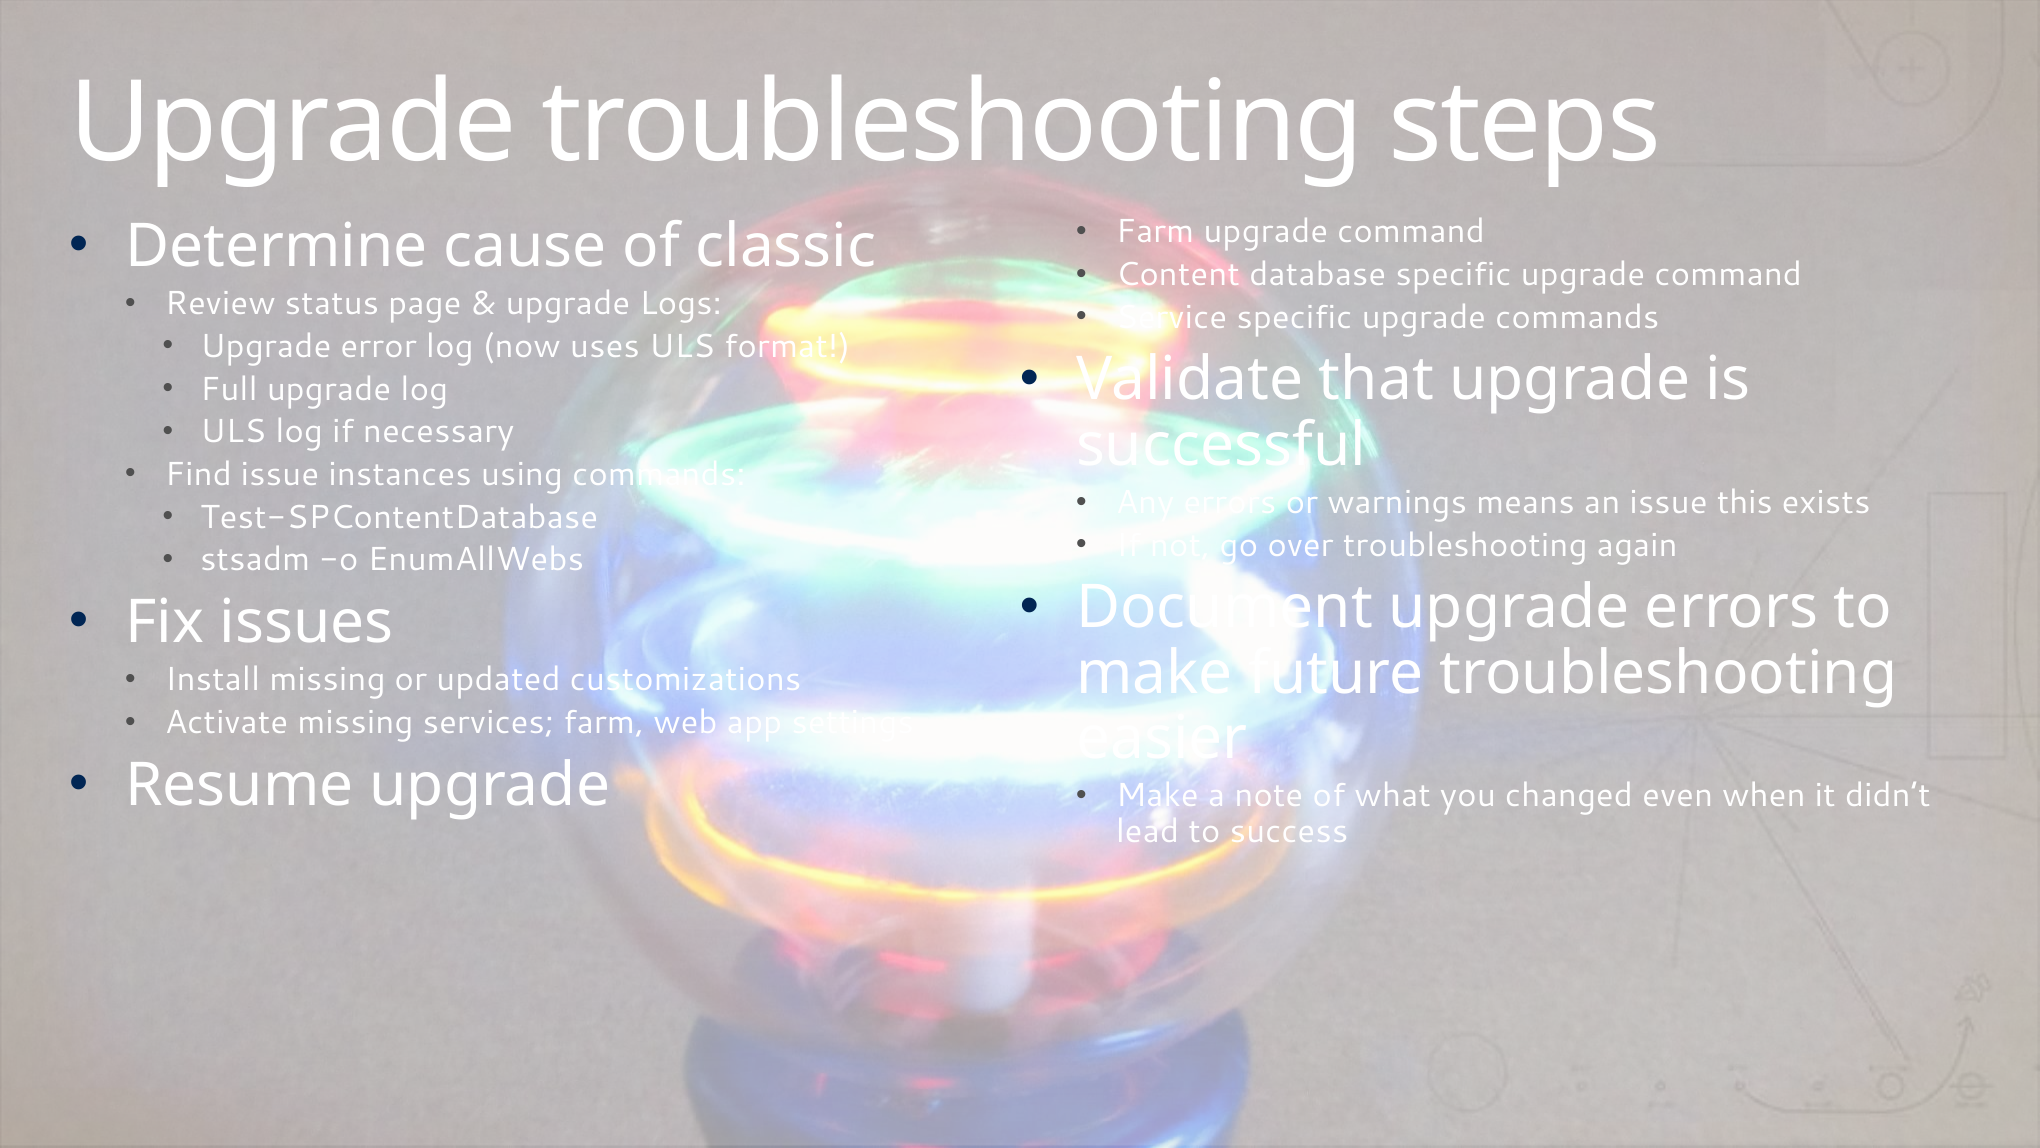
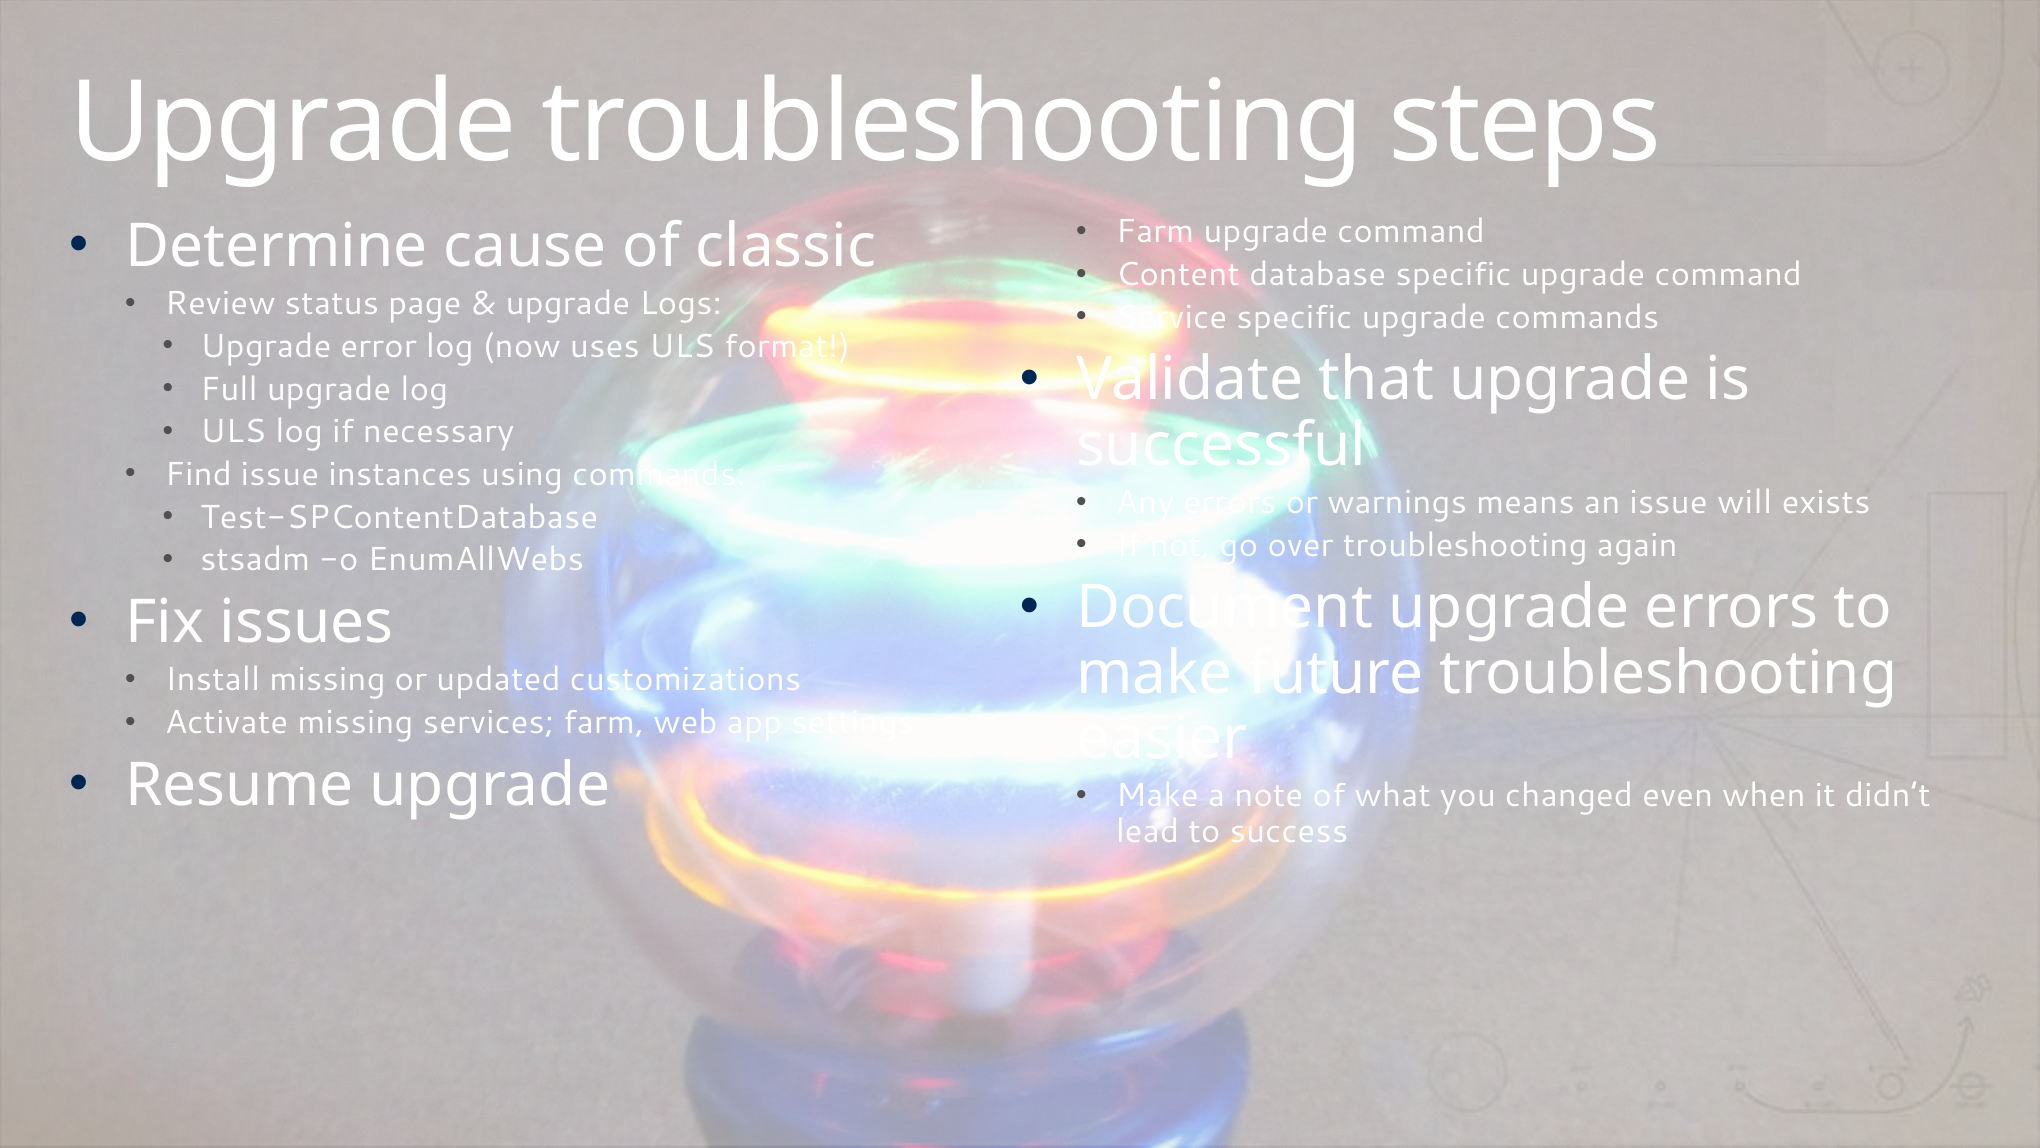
this: this -> will (1745, 502)
